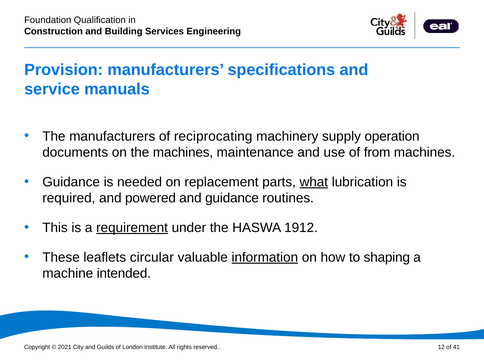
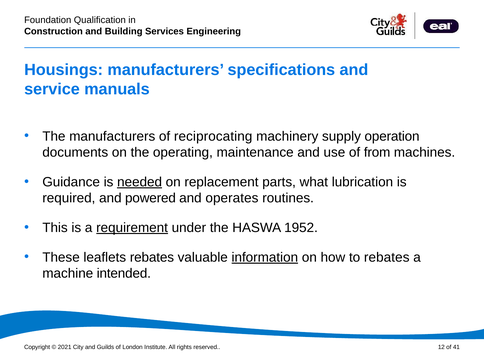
Provision: Provision -> Housings (64, 70)
the machines: machines -> operating (183, 152)
needed underline: none -> present (140, 182)
what underline: present -> none (314, 182)
and guidance: guidance -> operates (232, 198)
1912: 1912 -> 1952 (301, 228)
leaflets circular: circular -> rebates (152, 257)
to shaping: shaping -> rebates (387, 257)
